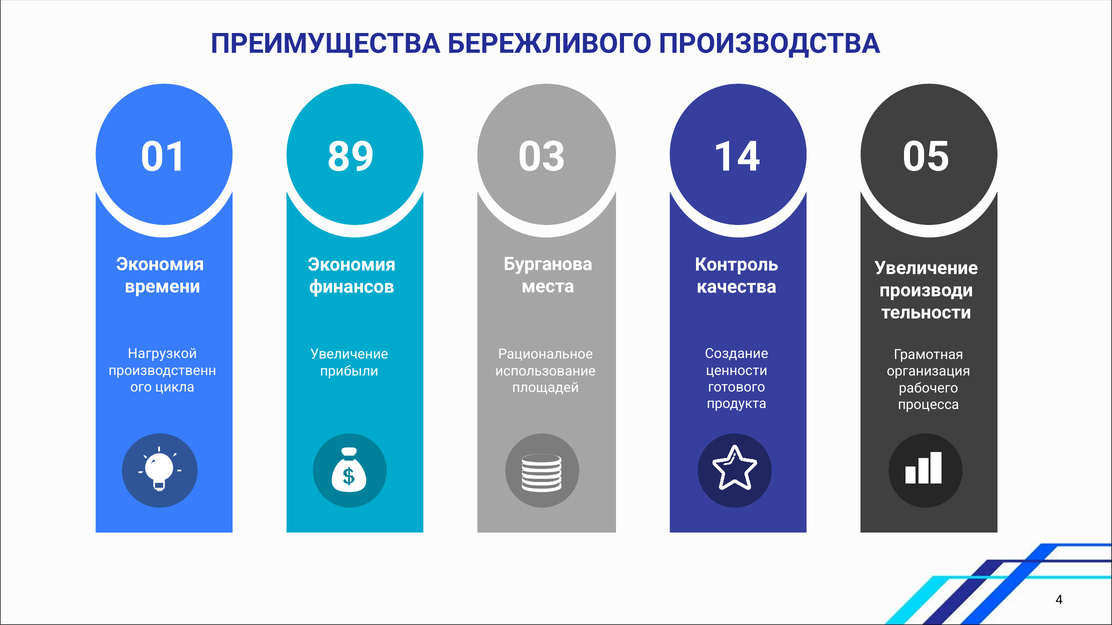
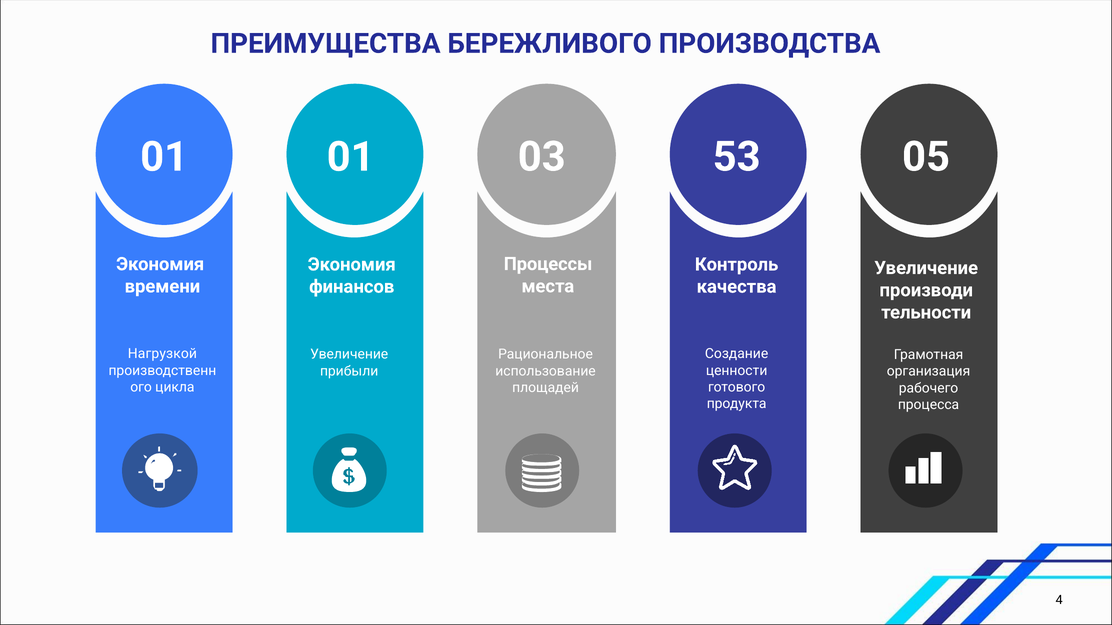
01 89: 89 -> 01 (351, 157)
14: 14 -> 53 (737, 157)
Бурганова: Бурганова -> Процессы (548, 264)
